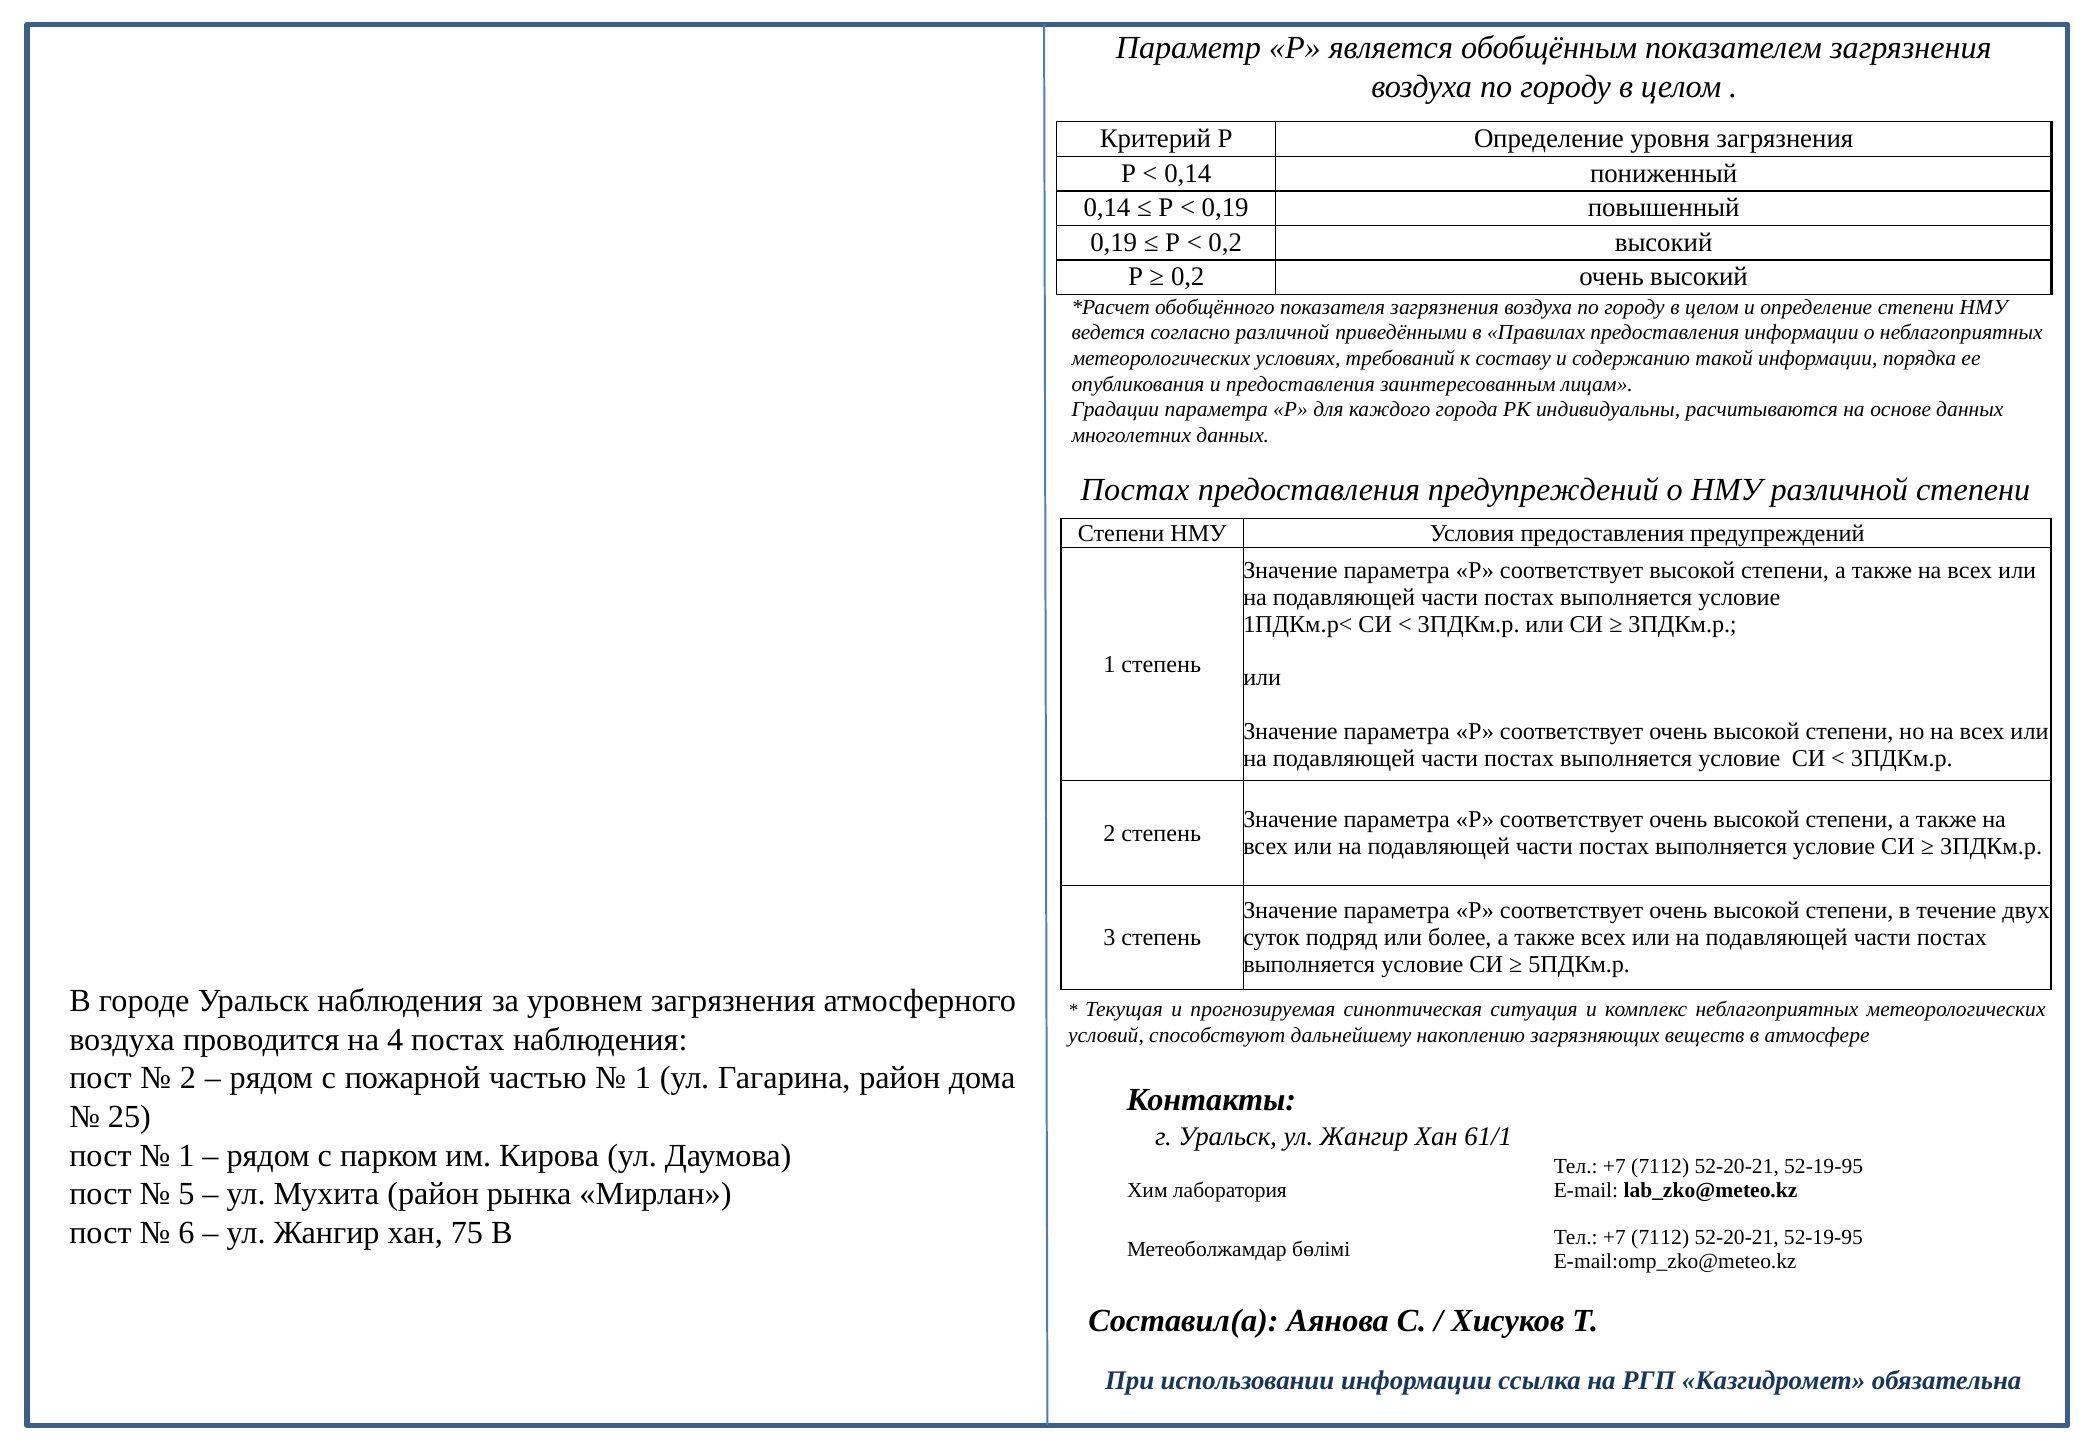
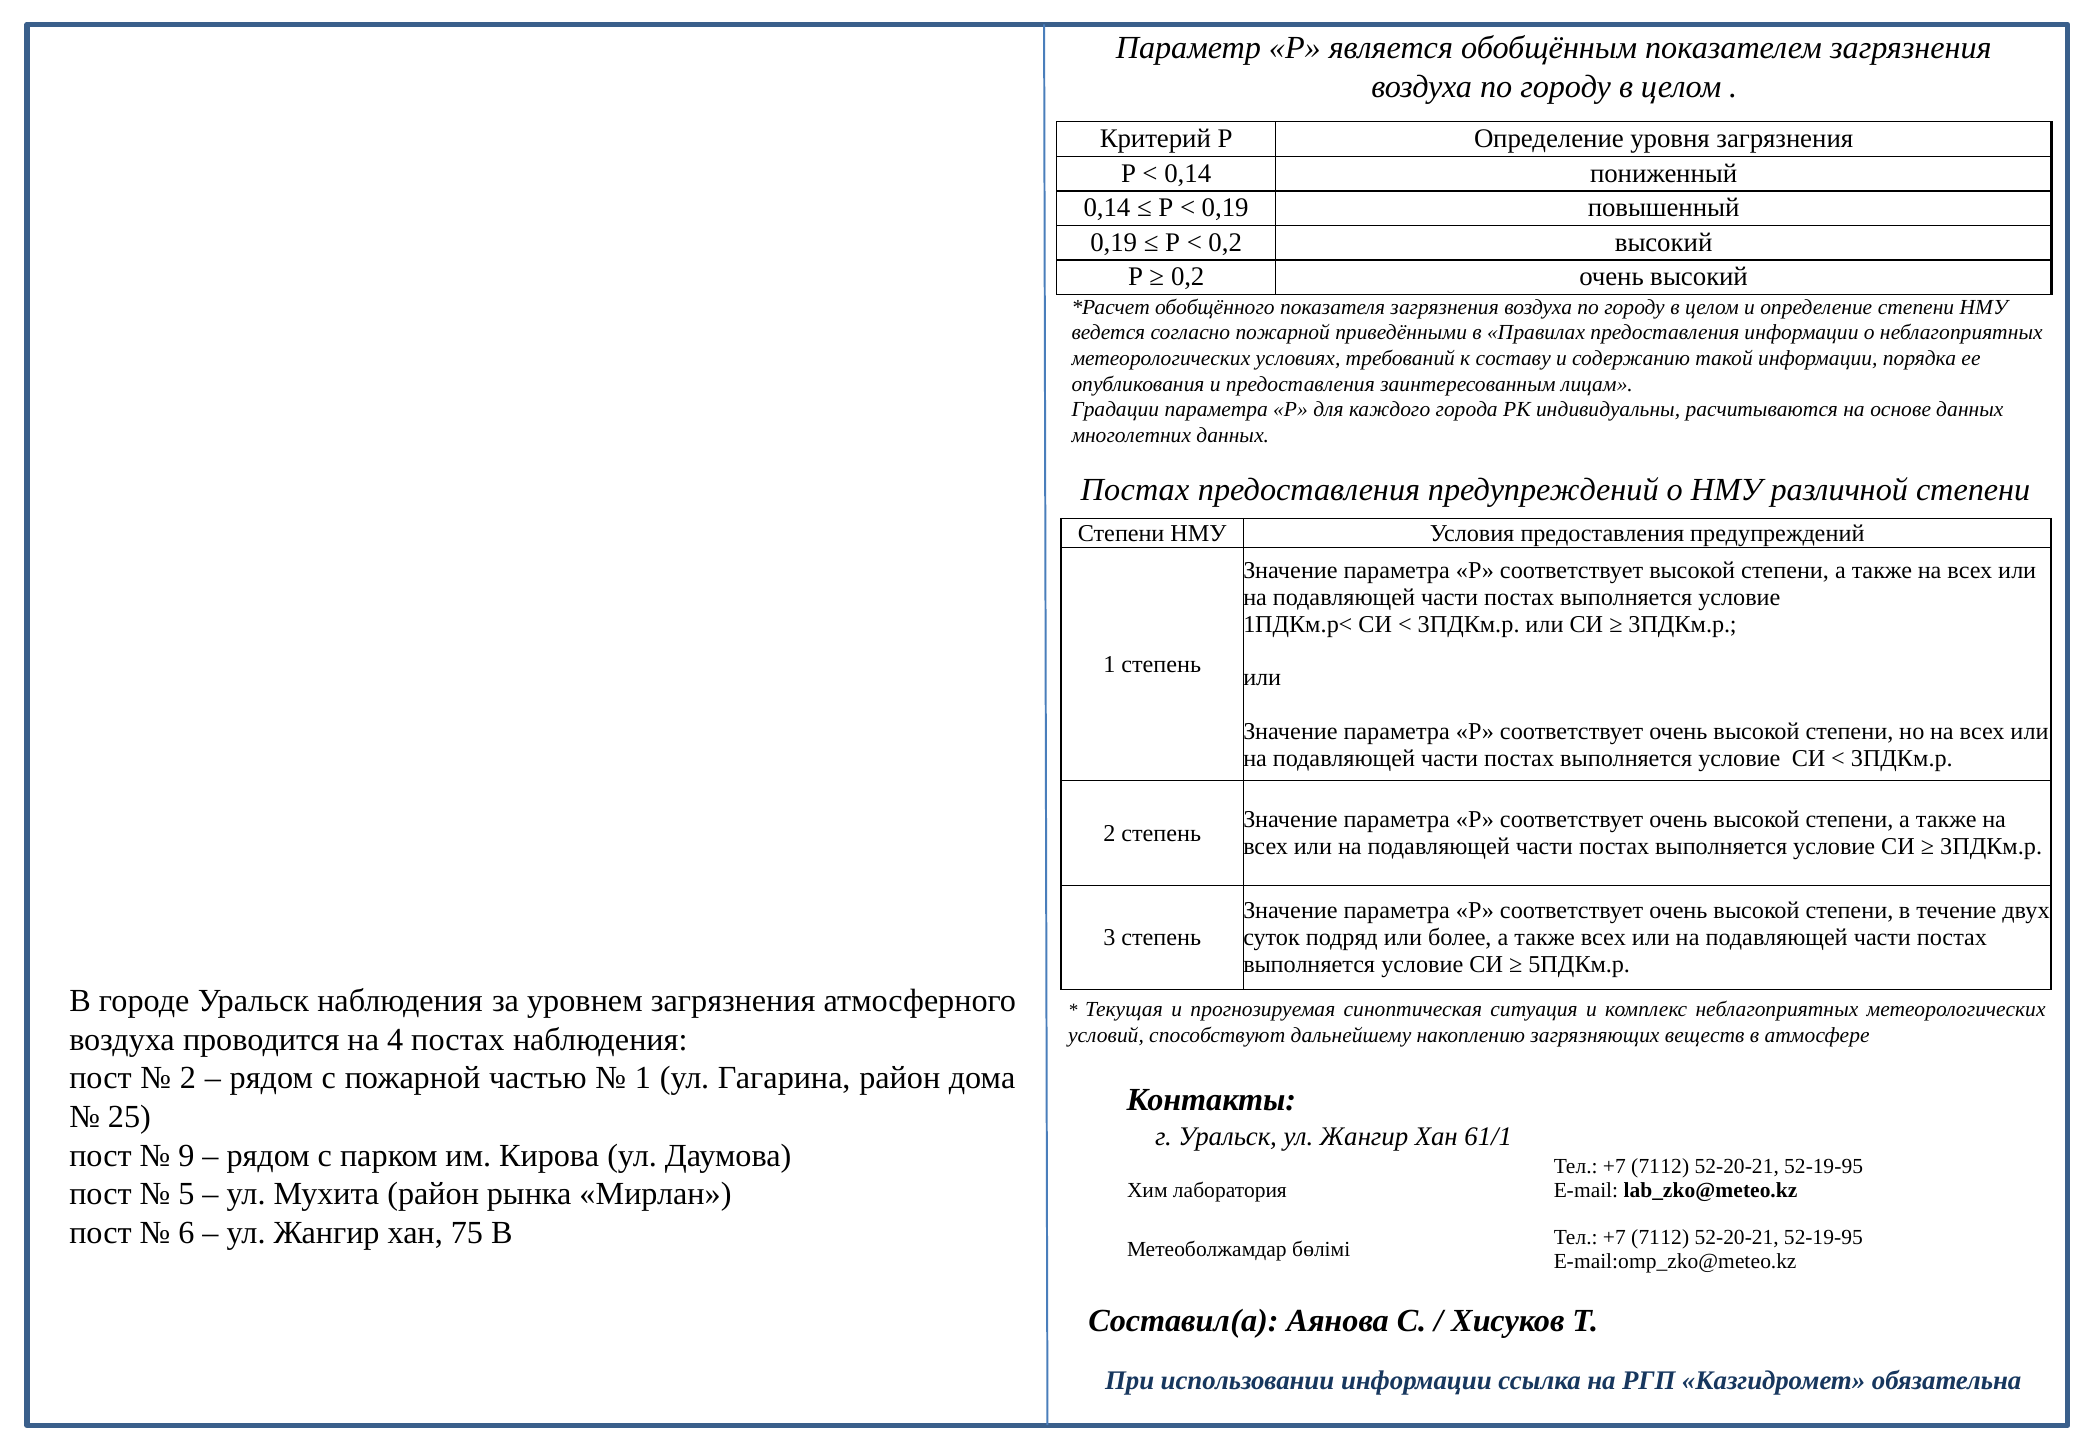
согласно различной: различной -> пожарной (1283, 333)
1: 1 -> 9 (186, 1156)
